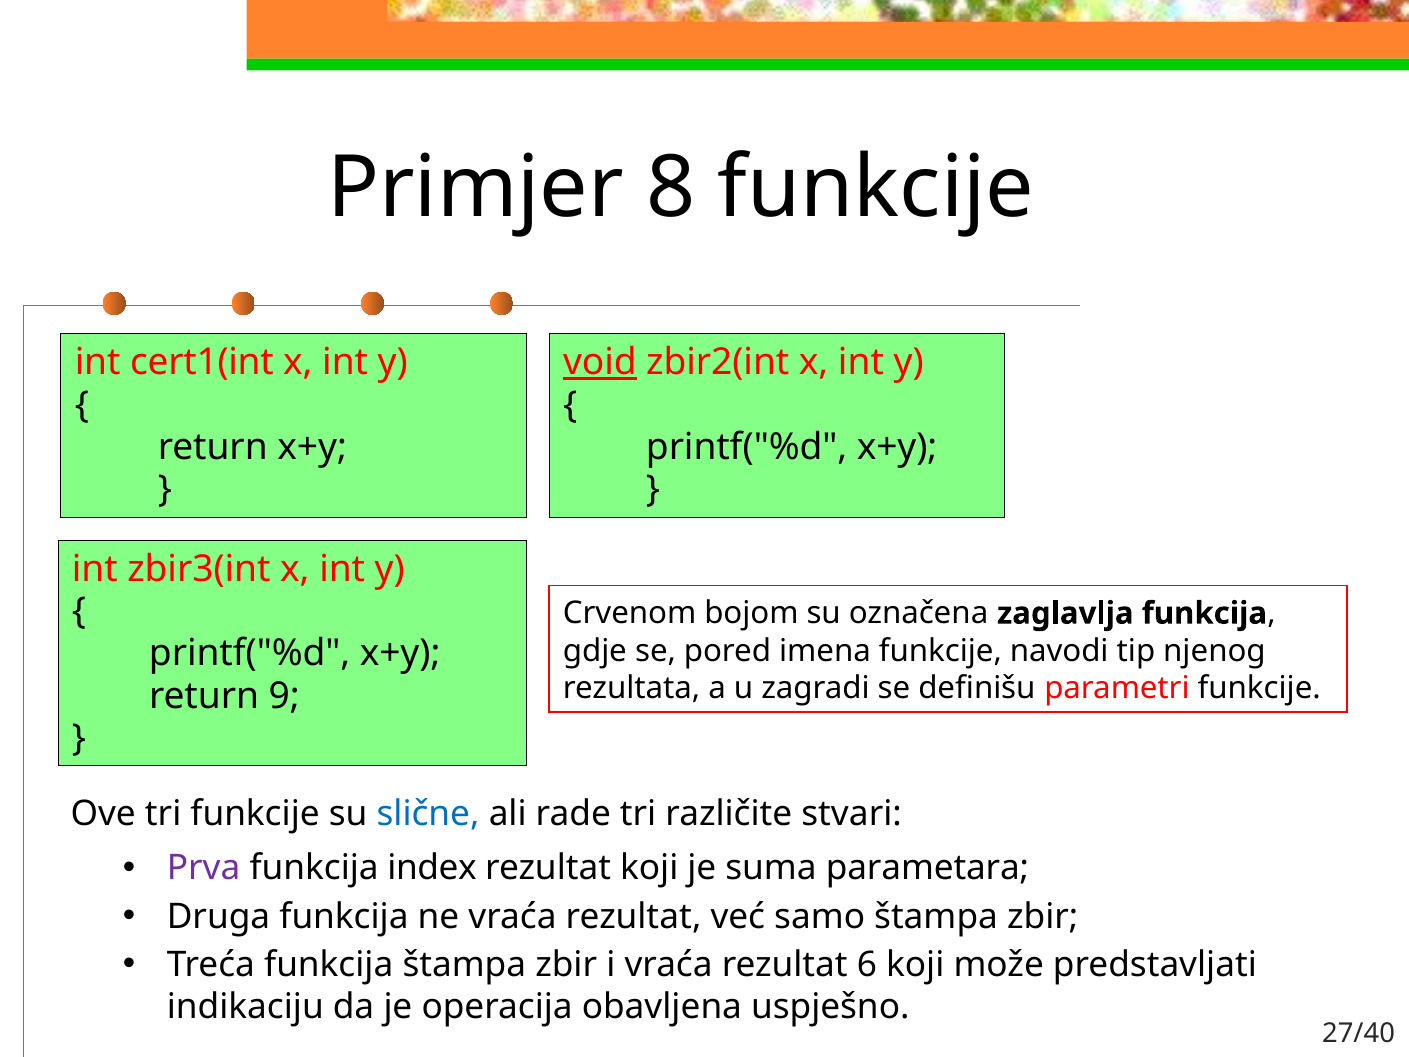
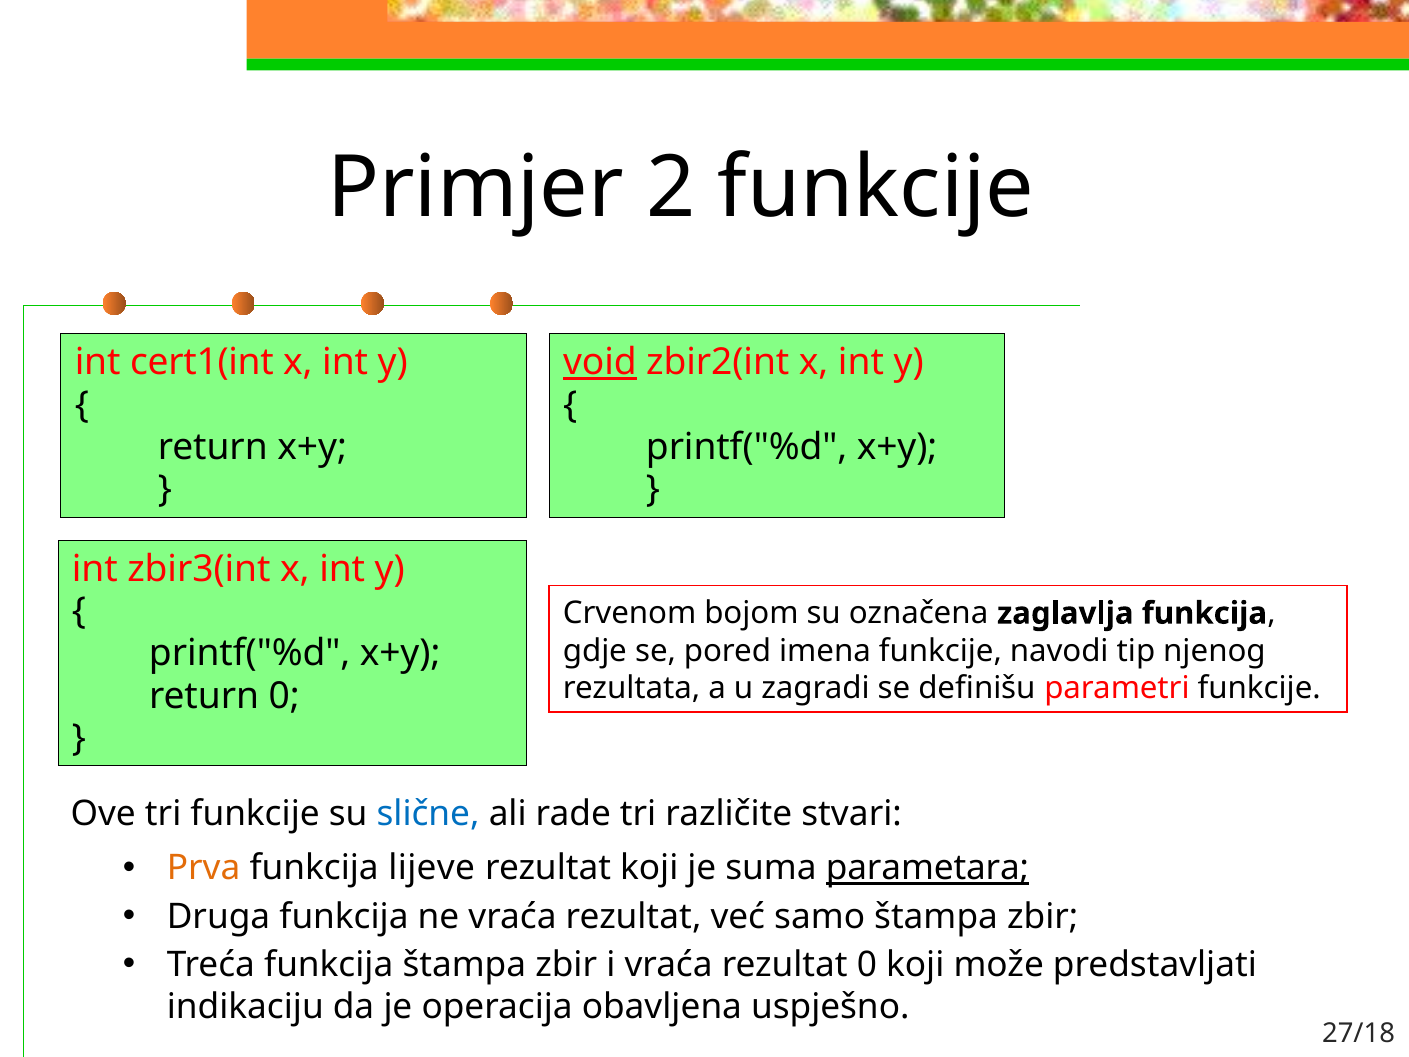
8: 8 -> 2 (671, 188)
return 9: 9 -> 0 (284, 696)
Prva colour: purple -> orange (204, 868)
index: index -> lijeve (432, 868)
parametara underline: none -> present (928, 868)
rezultat 6: 6 -> 0 (867, 964)
27/40: 27/40 -> 27/18 (1359, 1033)
